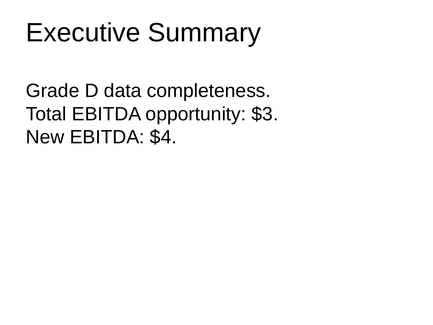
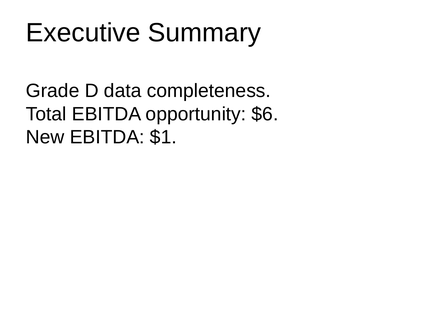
$3: $3 -> $6 (265, 114)
$4: $4 -> $1 (163, 137)
